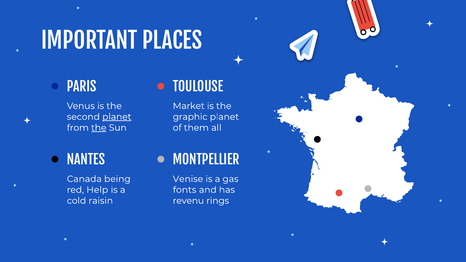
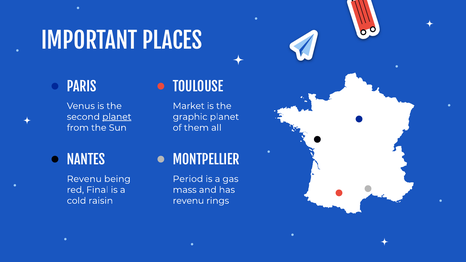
the underline: present -> none (99, 128)
Canada: Canada -> Revenu (84, 179)
Venise: Venise -> Period (188, 179)
Help: Help -> Final (97, 190)
fonts: fonts -> mass (185, 190)
